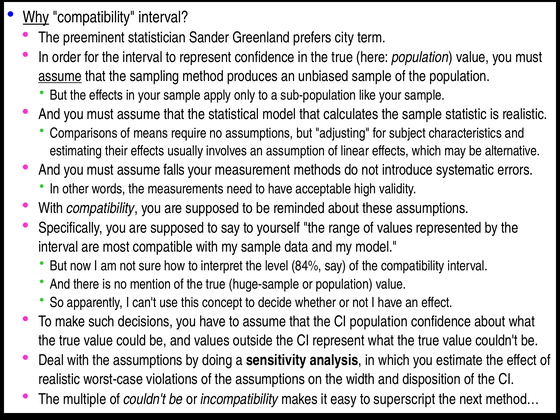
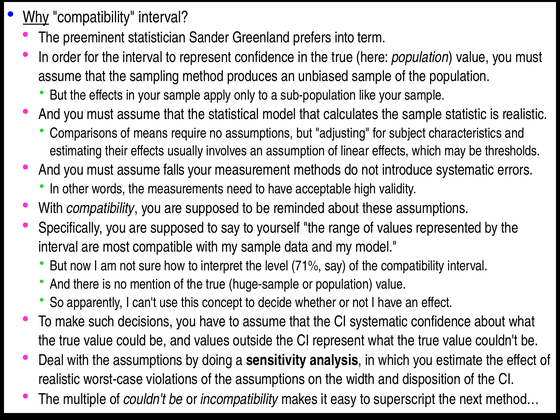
city: city -> into (345, 37)
assume underline: present -> none (60, 76)
alternative: alternative -> thresholds (512, 151)
84%: 84% -> 71% (306, 266)
CI population: population -> systematic (379, 322)
